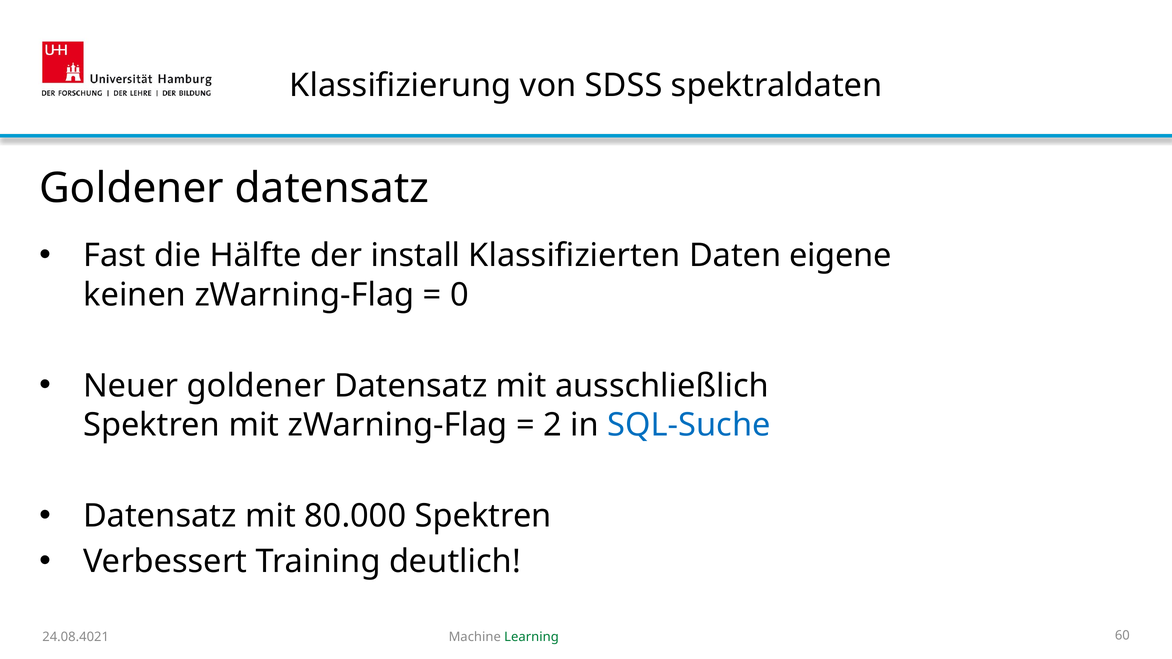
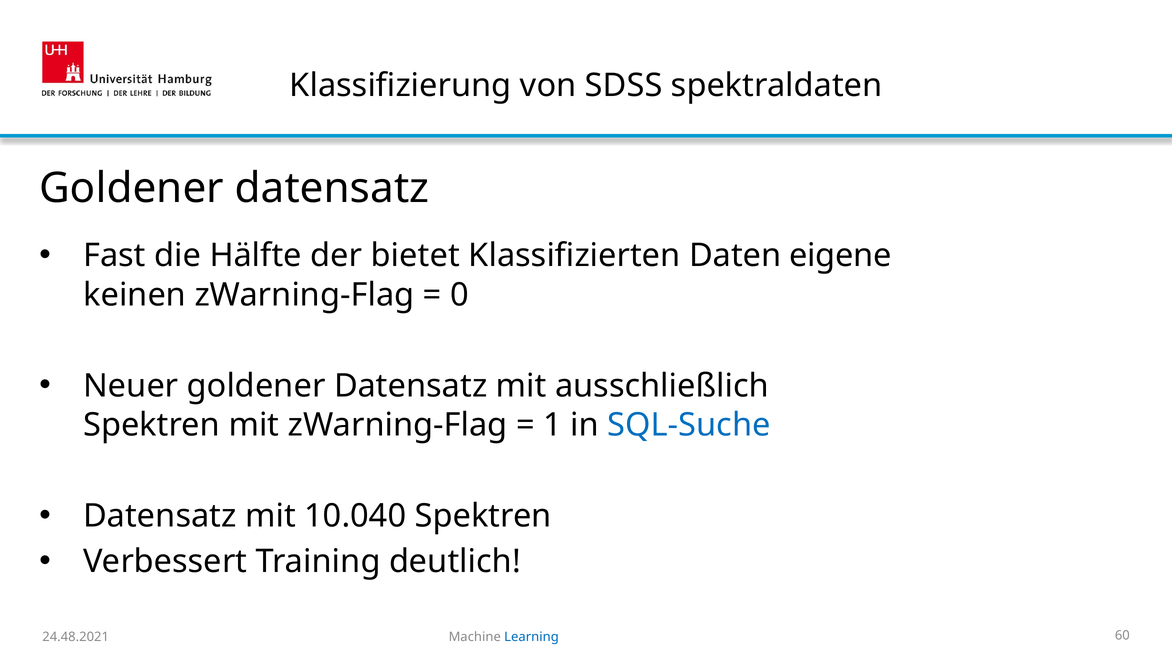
install: install -> bietet (415, 256)
2: 2 -> 1 (553, 425)
80.000: 80.000 -> 10.040 (355, 516)
24.08.4021: 24.08.4021 -> 24.48.2021 (76, 637)
Learning colour: green -> blue (532, 637)
